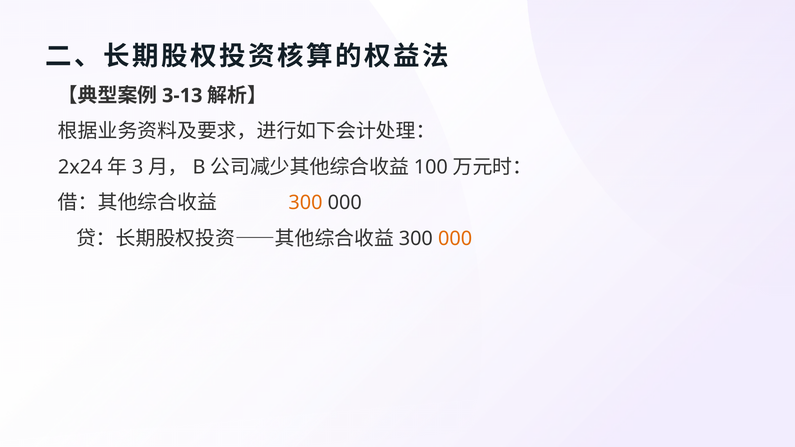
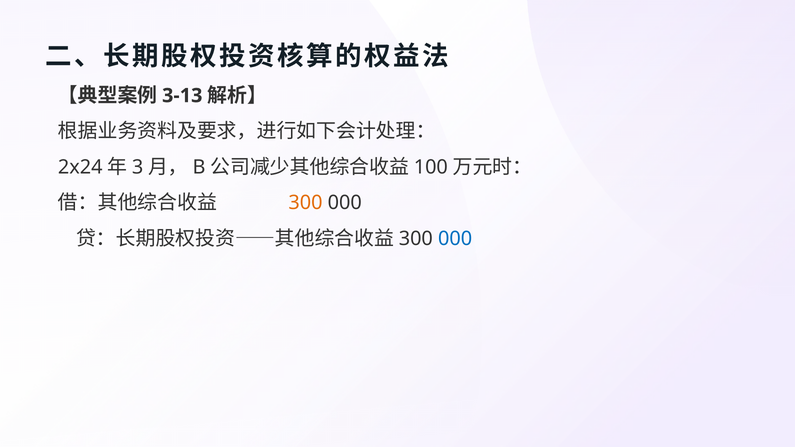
000 colour: orange -> blue (455, 239)
